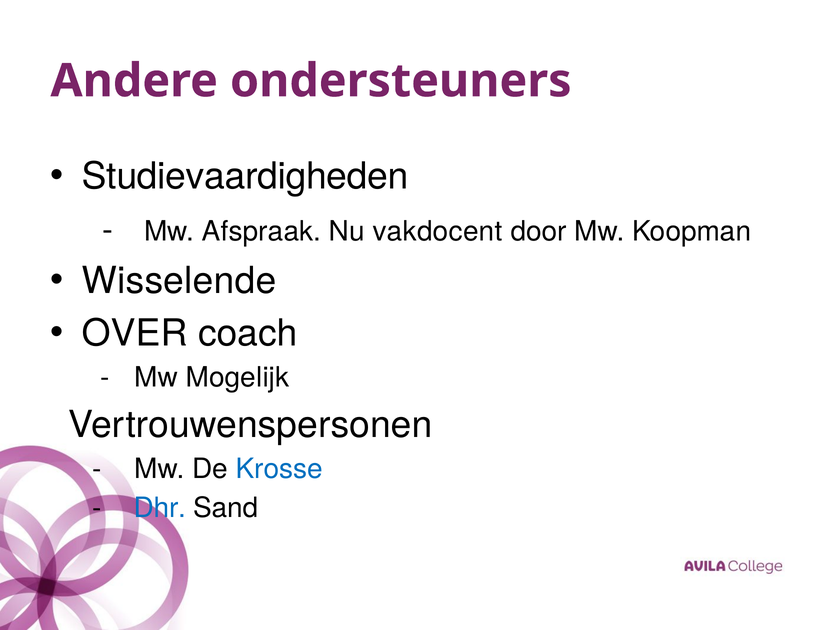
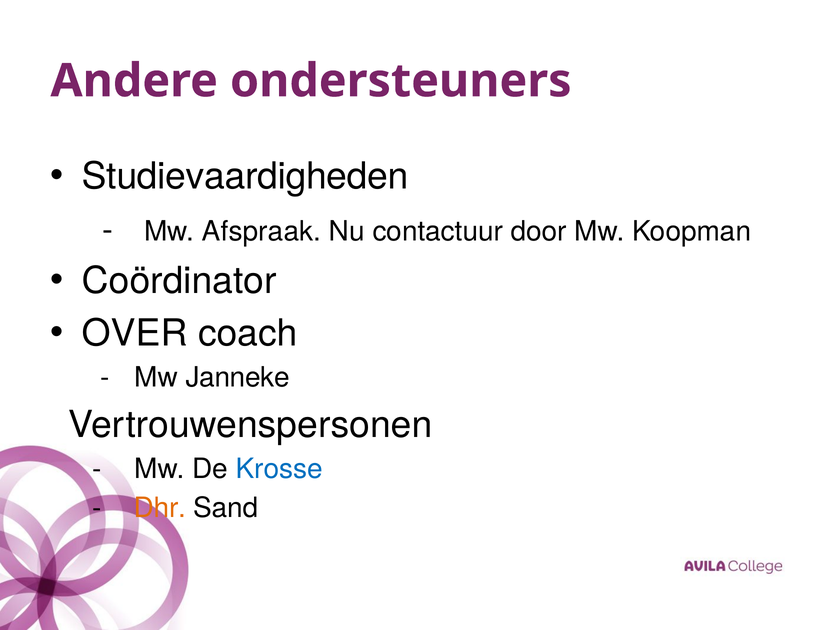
vakdocent: vakdocent -> contactuur (438, 232)
Wisselende: Wisselende -> Coördinator (179, 281)
Mogelijk: Mogelijk -> Janneke (238, 377)
Dhr colour: blue -> orange (160, 508)
